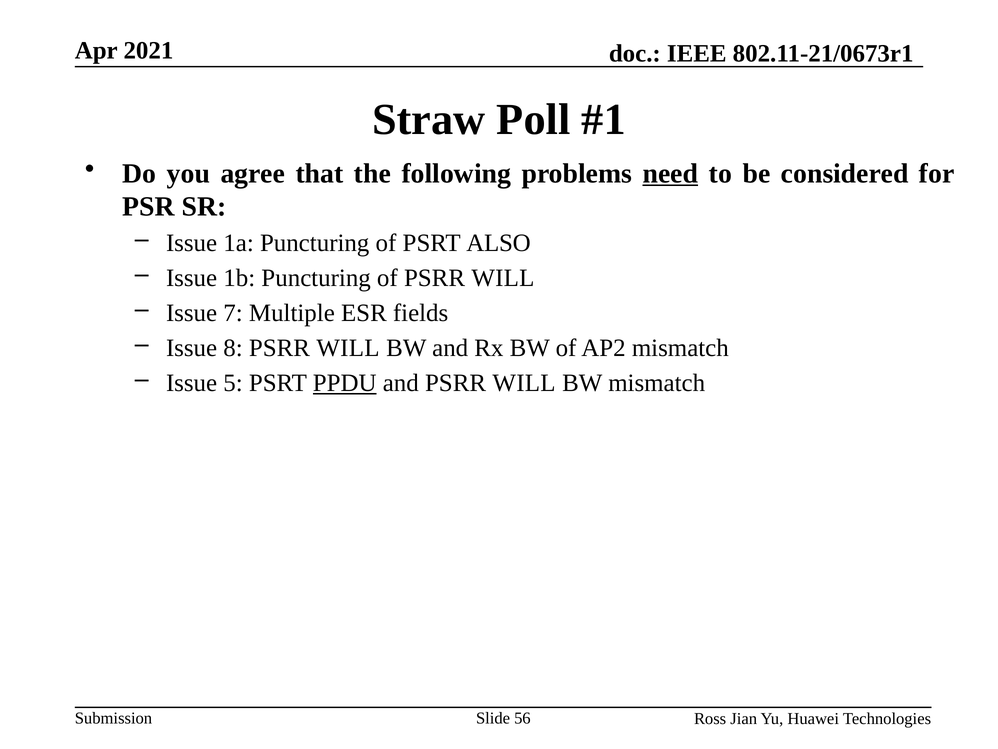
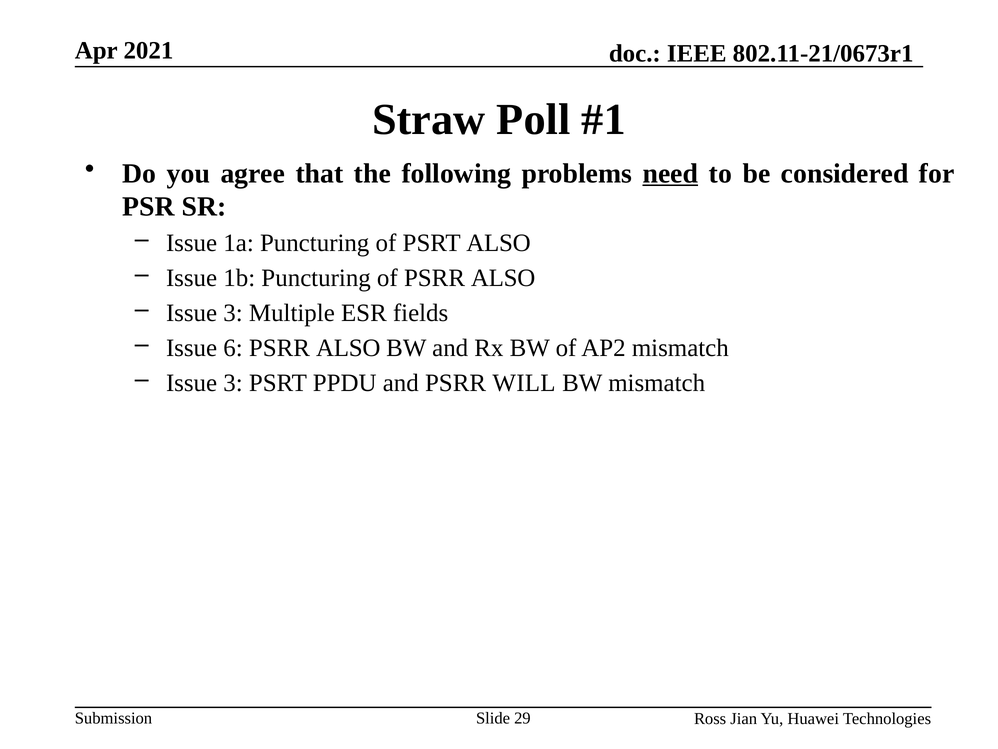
of PSRR WILL: WILL -> ALSO (503, 278)
7: 7 -> 3 (233, 313)
8: 8 -> 6 (233, 348)
WILL: WILL -> ALSO (348, 348)
5: 5 -> 3 (233, 383)
PPDU underline: present -> none (345, 383)
56: 56 -> 29 (522, 718)
